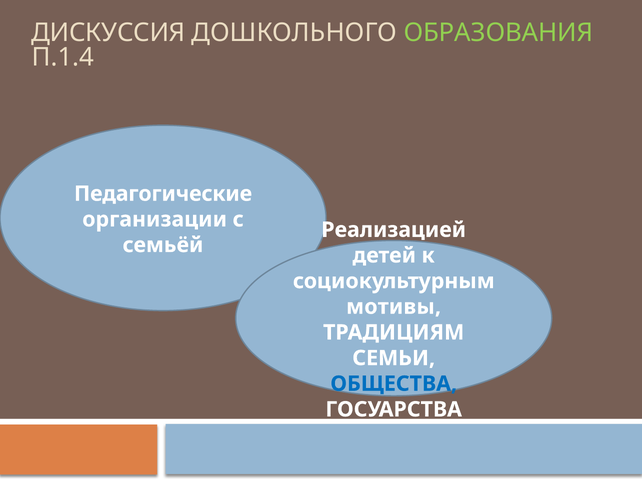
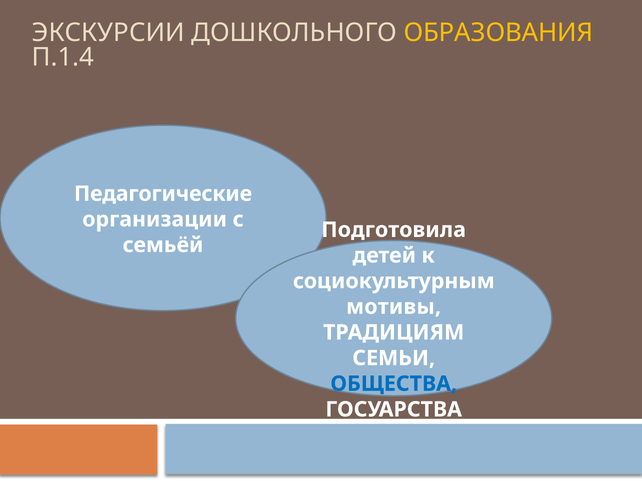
ДИСКУССИЯ: ДИСКУССИЯ -> ЭКСКУРСИИ (108, 33)
ОБРАЗОВАНИЯ colour: light green -> yellow (499, 33)
Реализацией: Реализацией -> Подготовила (394, 230)
